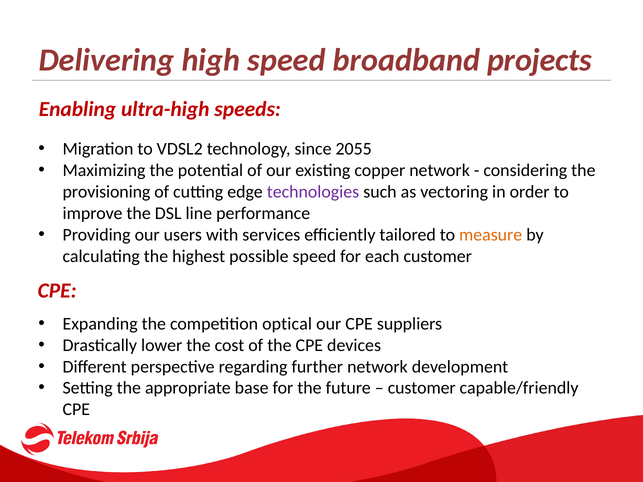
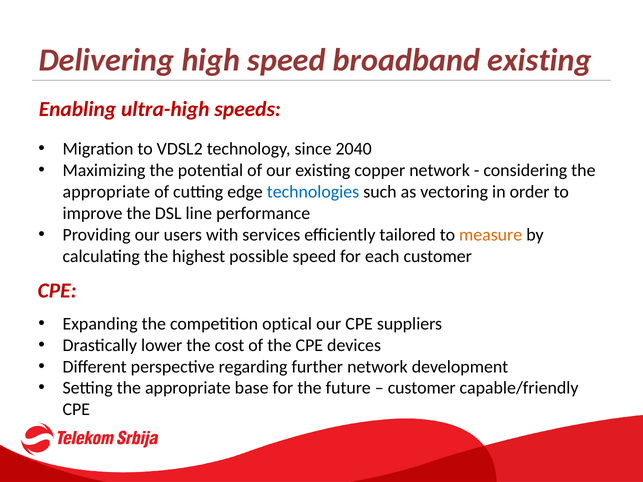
broadband projects: projects -> existing (539, 60)
2055: 2055 -> 2040 (354, 149)
provisioning: provisioning -> appropriate (106, 192)
technologies colour: purple -> blue (313, 192)
